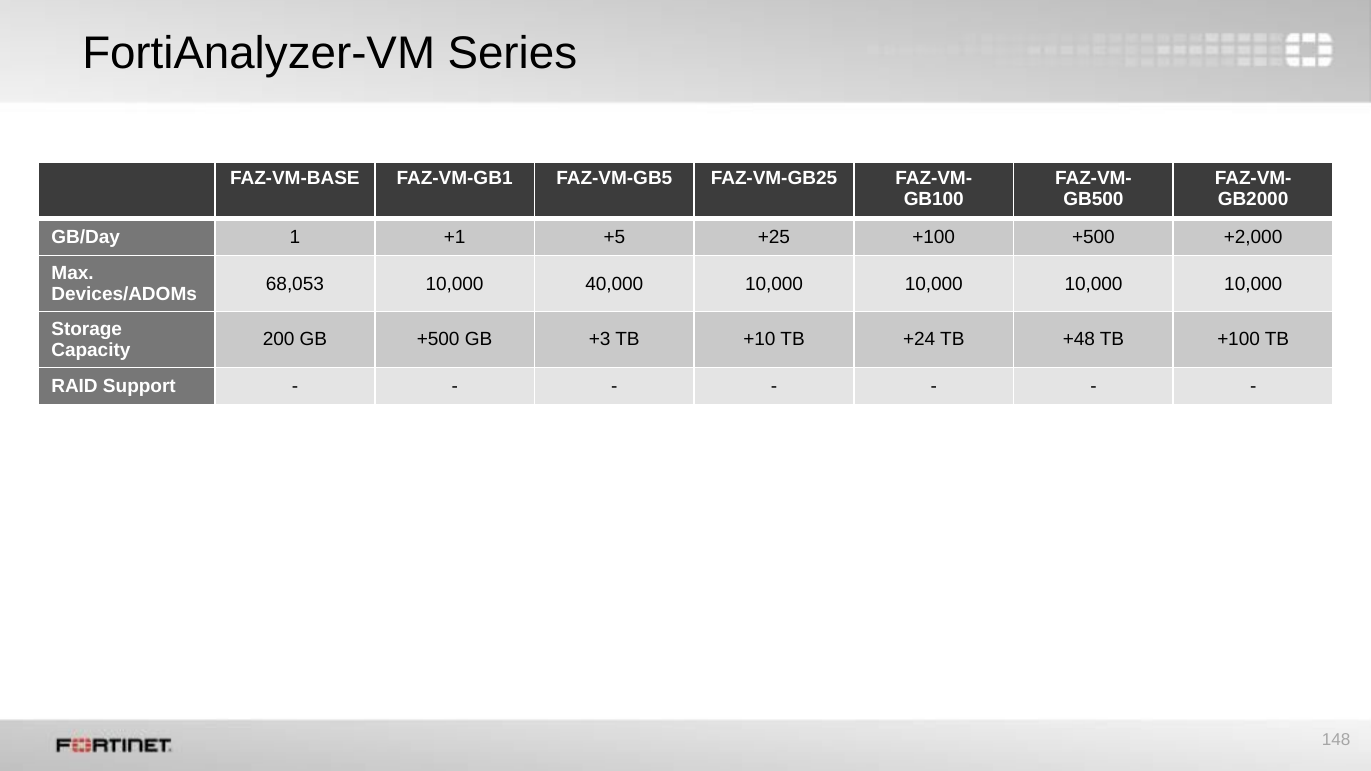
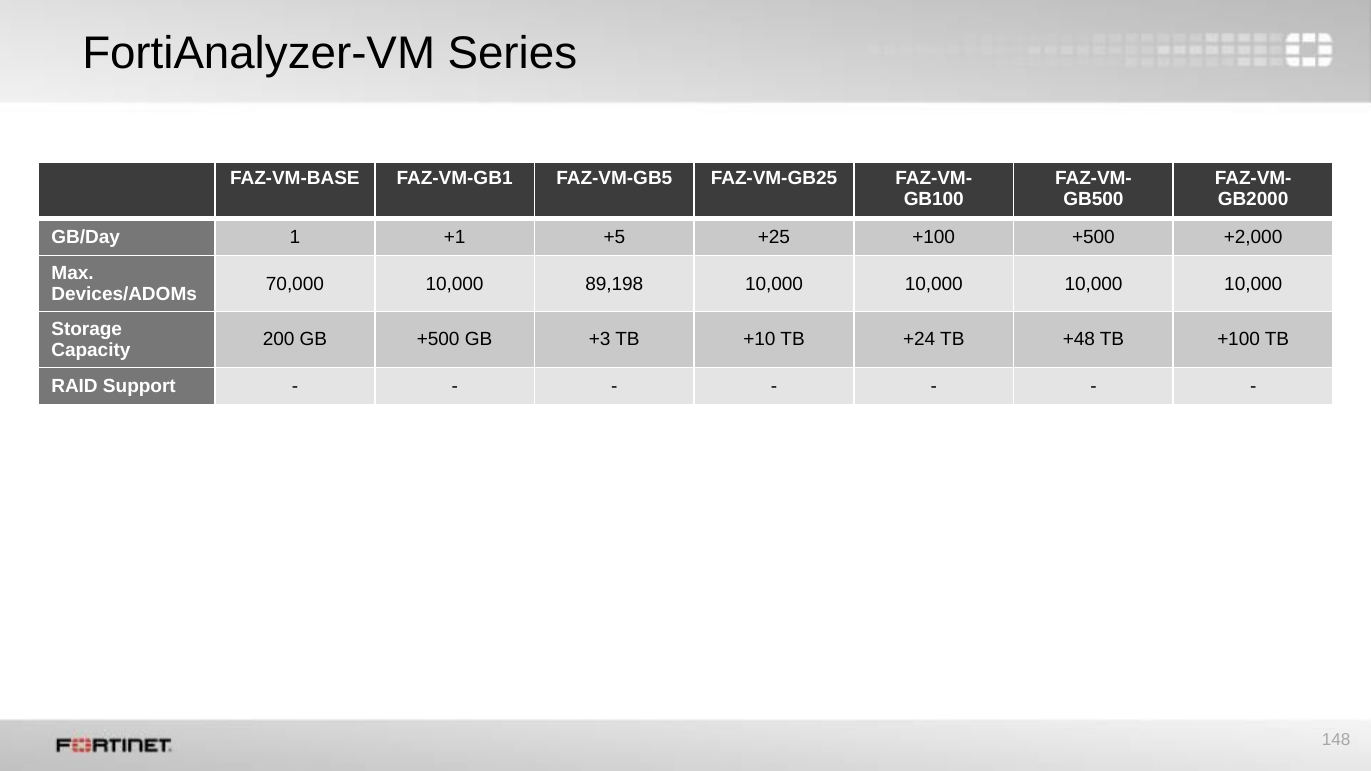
68,053: 68,053 -> 70,000 (295, 284)
40,000: 40,000 -> 89,198 (614, 284)
